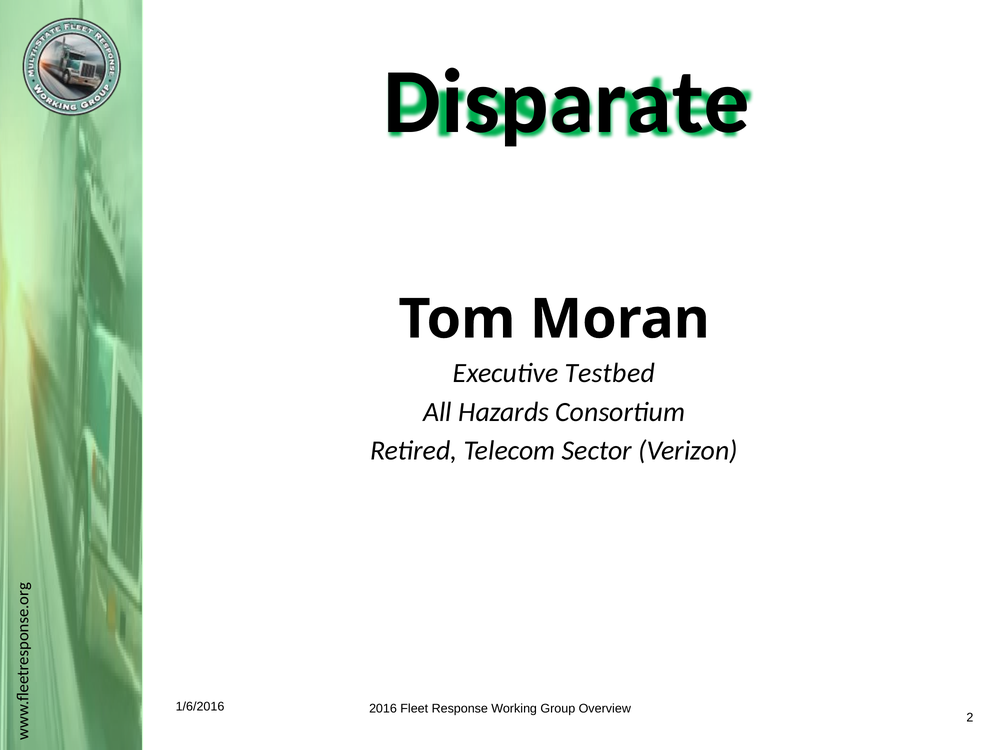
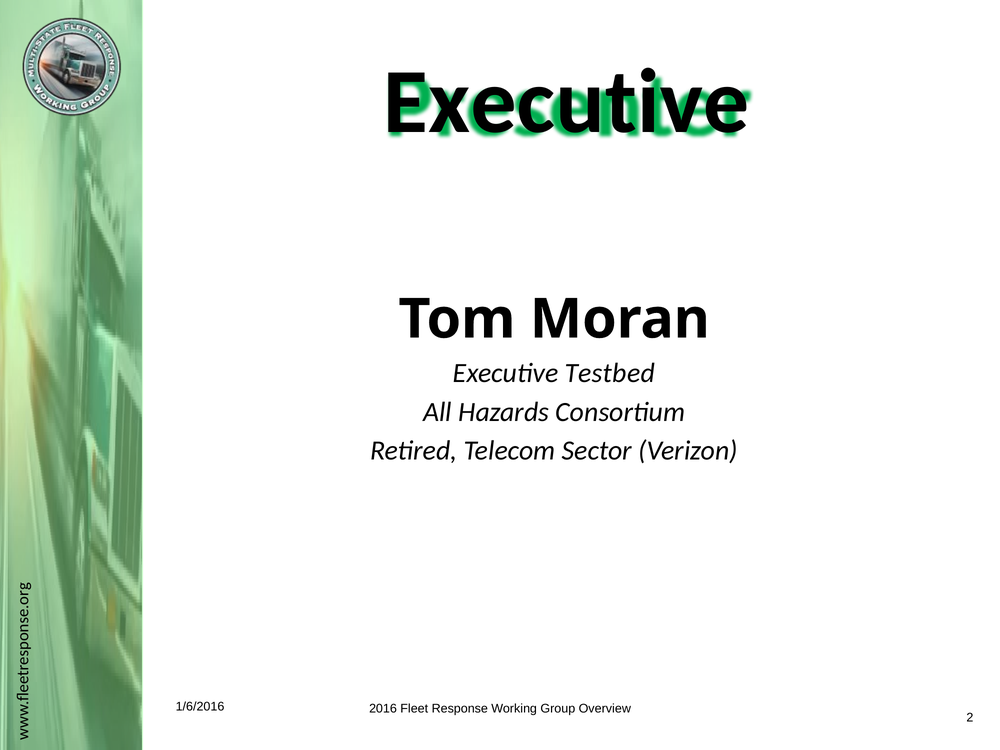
Disparate: Disparate -> Executive (566, 102)
